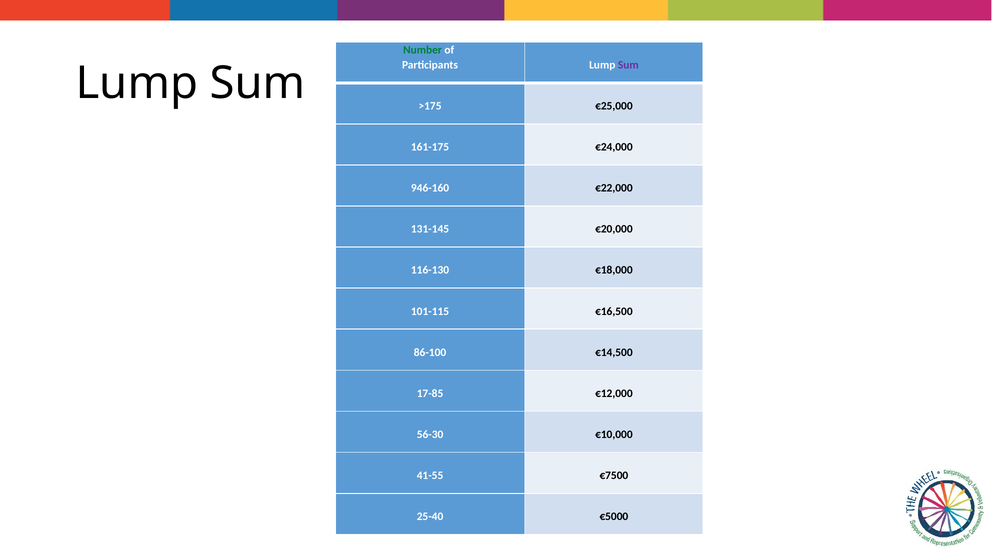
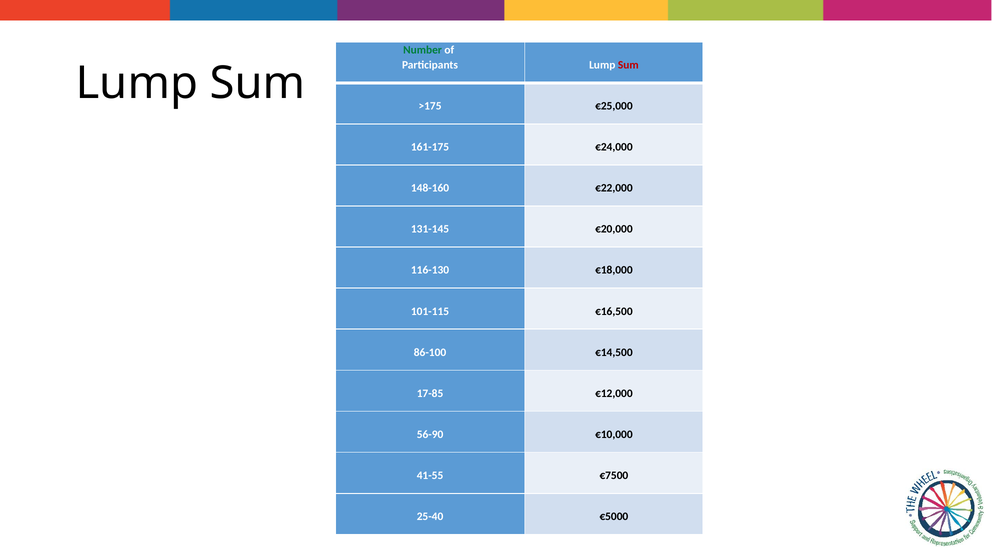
Sum colour: purple -> red (628, 65)
946-160: 946-160 -> 148-160 (430, 188)
56-30: 56-30 -> 56-90 (430, 434)
